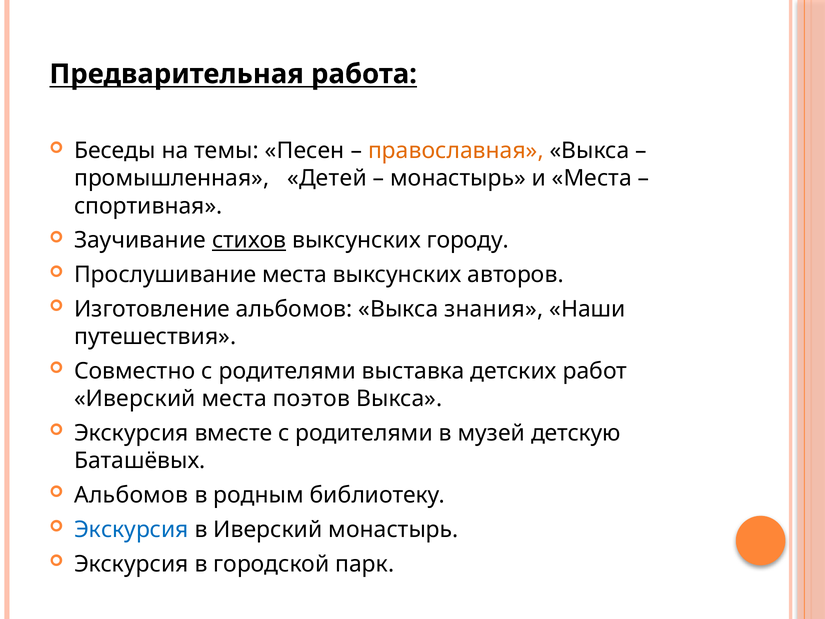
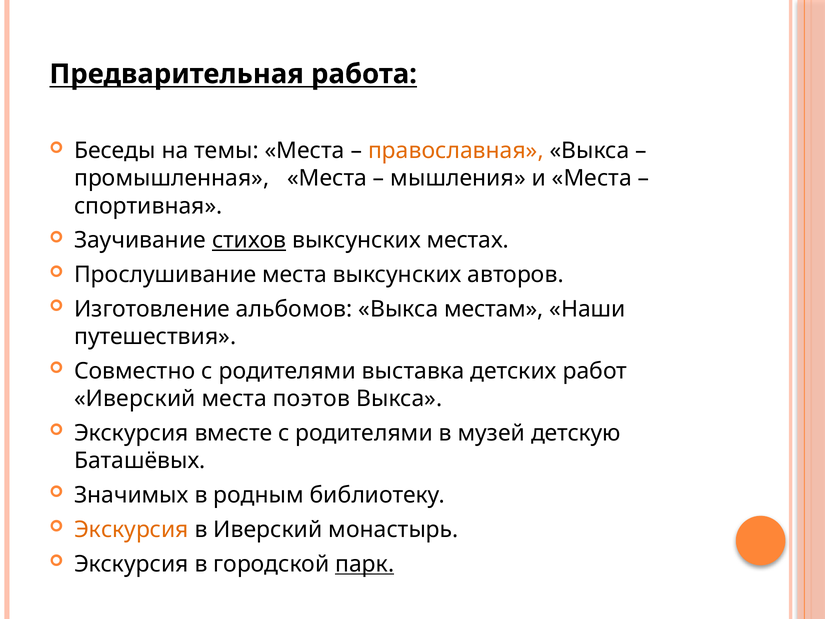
темы Песен: Песен -> Места (305, 151)
промышленная Детей: Детей -> Места (327, 178)
монастырь: монастырь -> мышления (458, 178)
городу: городу -> местах (468, 240)
знания: знания -> местам (494, 309)
Альбомов: Альбомов -> Значимых (131, 495)
Экскурсия colour: blue -> orange (131, 529)
парк underline: none -> present (365, 564)
